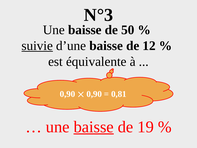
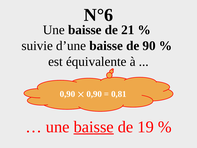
N°3: N°3 -> N°6 (98, 15)
50: 50 -> 21 (128, 30)
suivie underline: present -> none (37, 46)
12: 12 -> 90 (149, 46)
